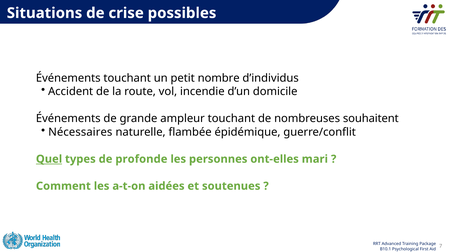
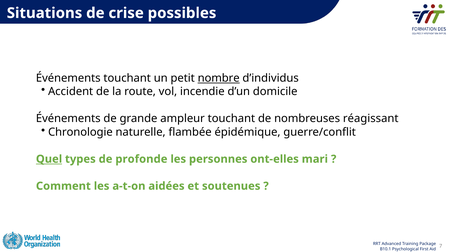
nombre underline: none -> present (219, 78)
souhaitent: souhaitent -> réagissant (371, 119)
Nécessaires: Nécessaires -> Chronologie (80, 132)
